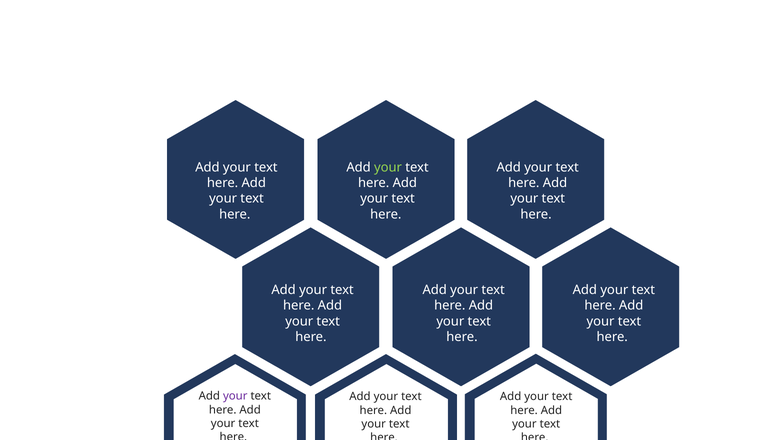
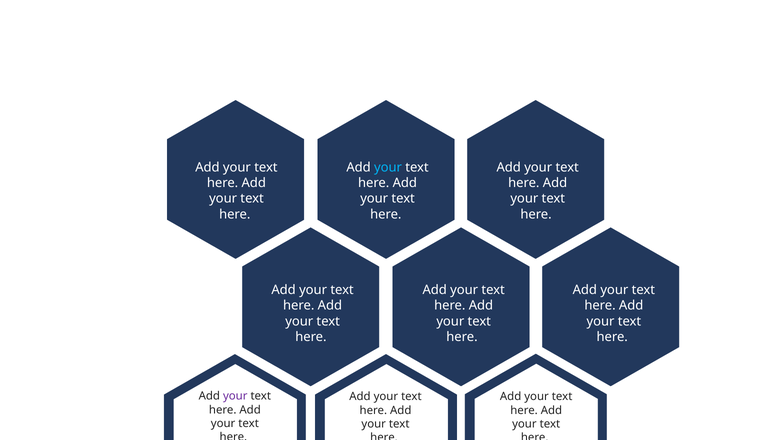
your colour: light green -> light blue (388, 168)
